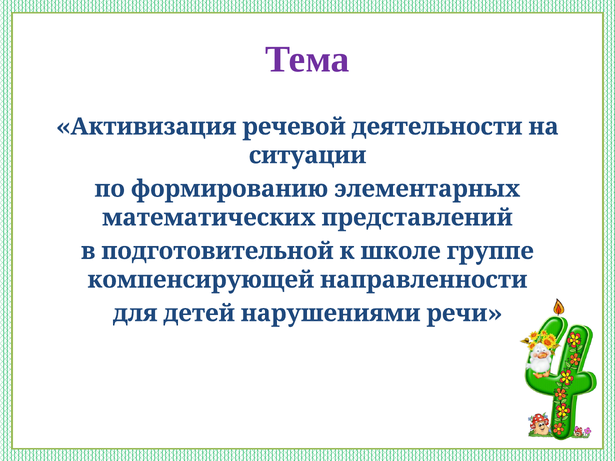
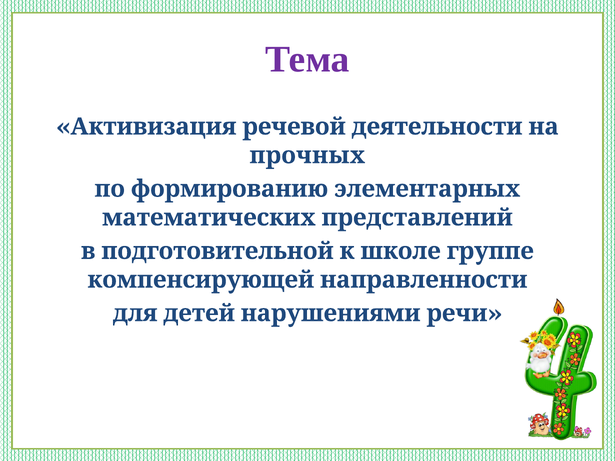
ситуации: ситуации -> прочных (307, 155)
